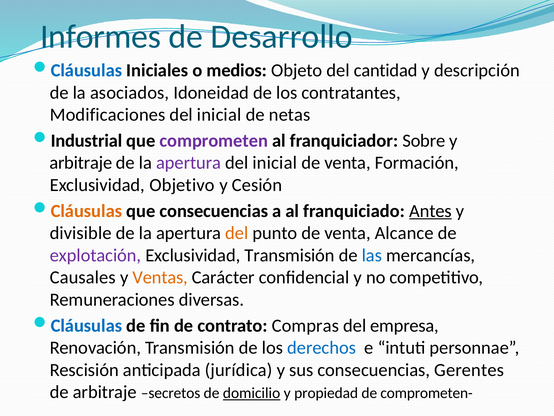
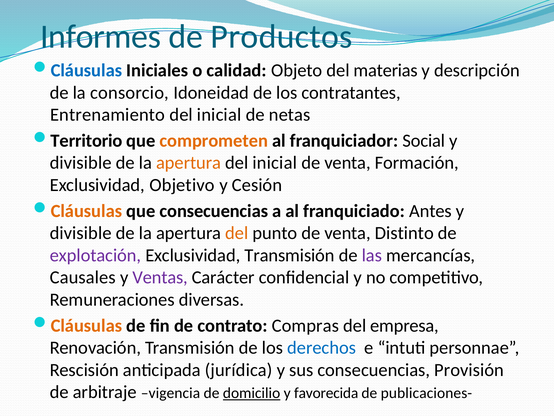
Desarrollo: Desarrollo -> Productos (282, 37)
medios: medios -> calidad (237, 70)
cantidad: cantidad -> materias (386, 70)
asociados: asociados -> consorcio (130, 93)
Modificaciones: Modificaciones -> Entrenamiento (108, 115)
Industrial: Industrial -> Territorio (87, 141)
comprometen colour: purple -> orange (214, 141)
Sobre: Sobre -> Social (424, 141)
arbitraje: arbitraje -> divisible (81, 163)
apertura colour: purple -> orange (189, 163)
Antes underline: present -> none (431, 211)
Alcance: Alcance -> Distinto (404, 233)
las colour: blue -> purple (372, 255)
Ventas colour: orange -> purple (160, 277)
Cláusulas colour: blue -> orange (86, 325)
Gerentes: Gerentes -> Provisión (469, 370)
secretos: secretos -> vigencia (171, 393)
propiedad: propiedad -> favorecida (326, 393)
comprometen-: comprometen- -> publicaciones- (426, 393)
